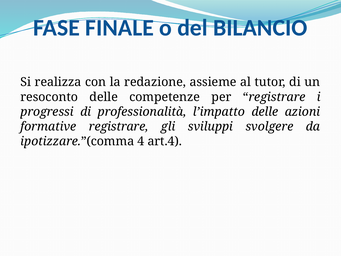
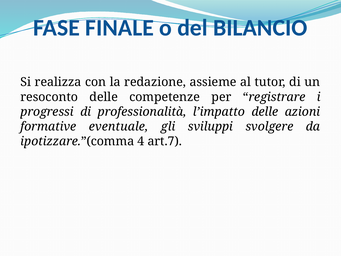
formative registrare: registrare -> eventuale (119, 126)
art.4: art.4 -> art.7 (165, 141)
